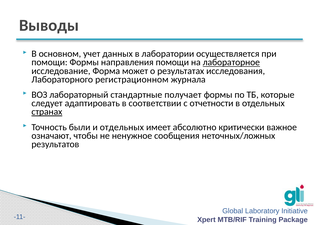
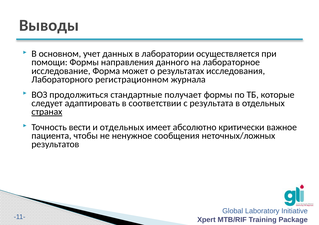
направления помощи: помощи -> данного (172, 62)
лабораторное underline: present -> none (231, 62)
лабораторный: лабораторный -> продолжиться (79, 95)
отчетности: отчетности -> результата (211, 103)
были: были -> вести (80, 127)
означают: означают -> пациента (51, 136)
